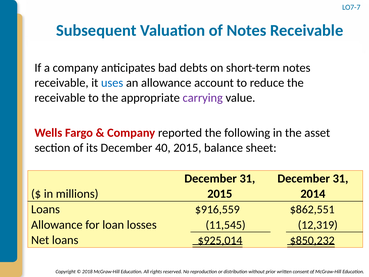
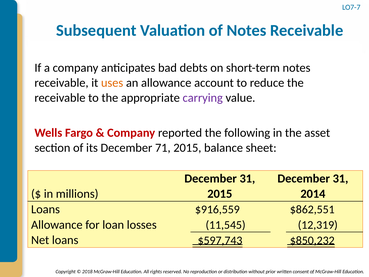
uses colour: blue -> orange (112, 83)
40: 40 -> 71 (163, 148)
$925,014: $925,014 -> $597,743 (220, 240)
